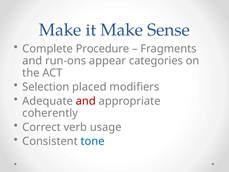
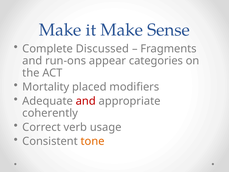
Procedure: Procedure -> Discussed (102, 49)
Selection: Selection -> Mortality (46, 87)
tone colour: blue -> orange (93, 141)
